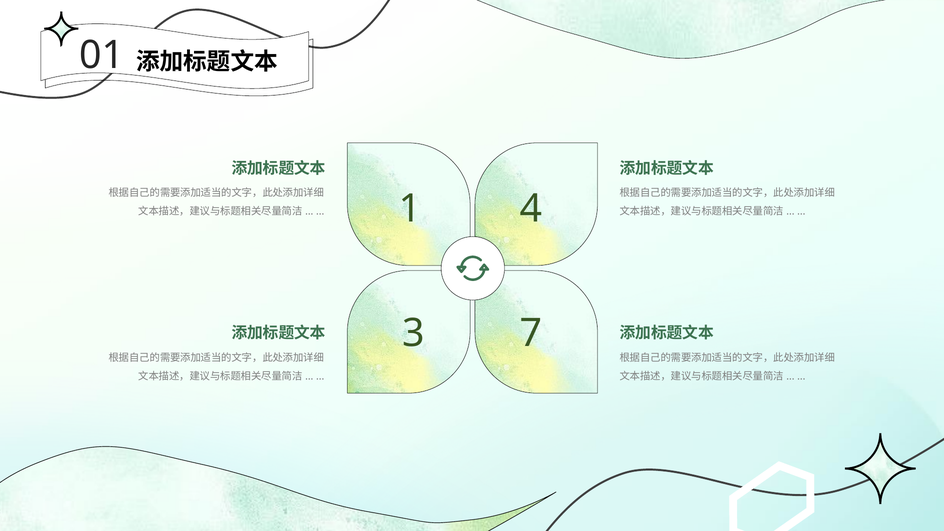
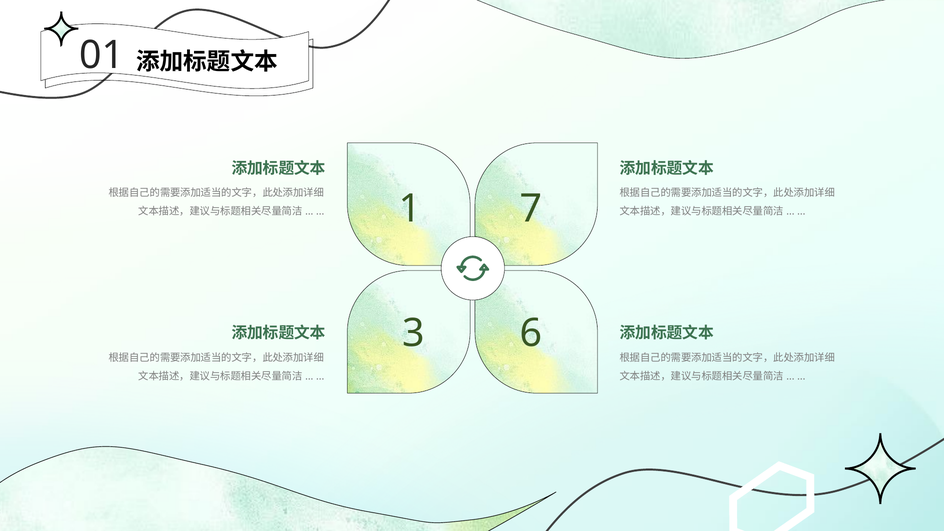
4: 4 -> 7 (531, 209)
7: 7 -> 6 (531, 333)
